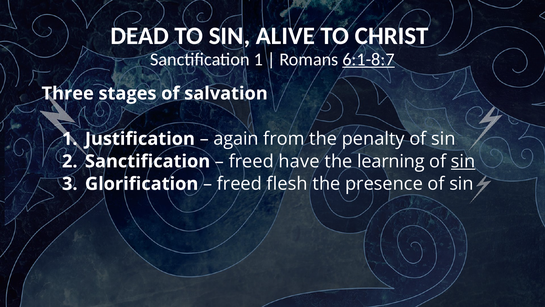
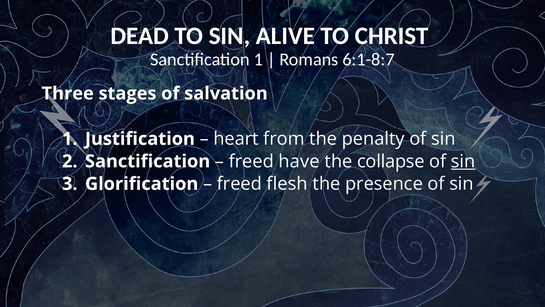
6:1-8:7 underline: present -> none (368, 59)
again: again -> heart (236, 139)
learning: learning -> collapse (391, 161)
